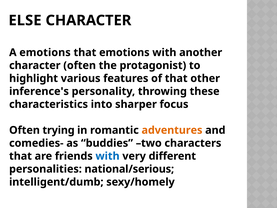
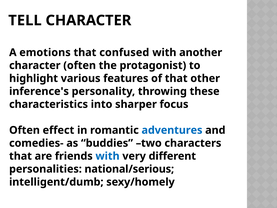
ELSE: ELSE -> TELL (25, 20)
that emotions: emotions -> confused (124, 52)
trying: trying -> effect (58, 130)
adventures colour: orange -> blue (172, 130)
